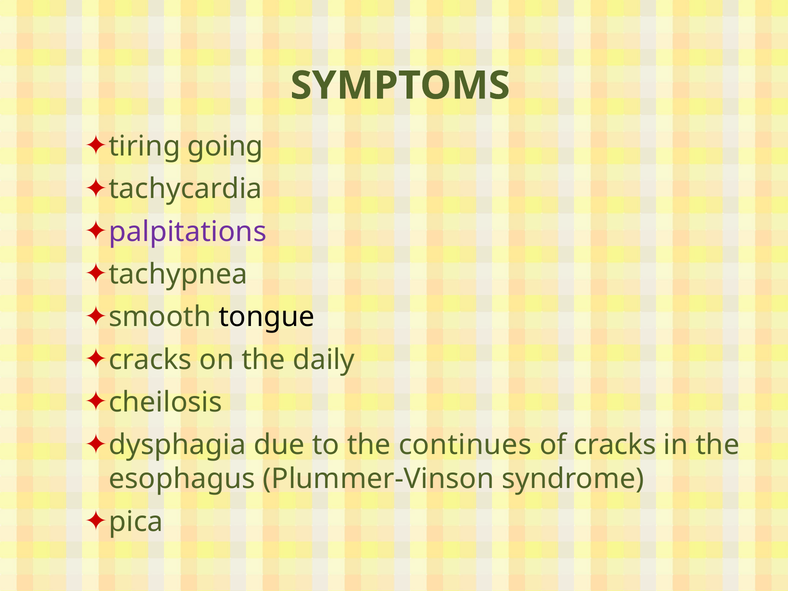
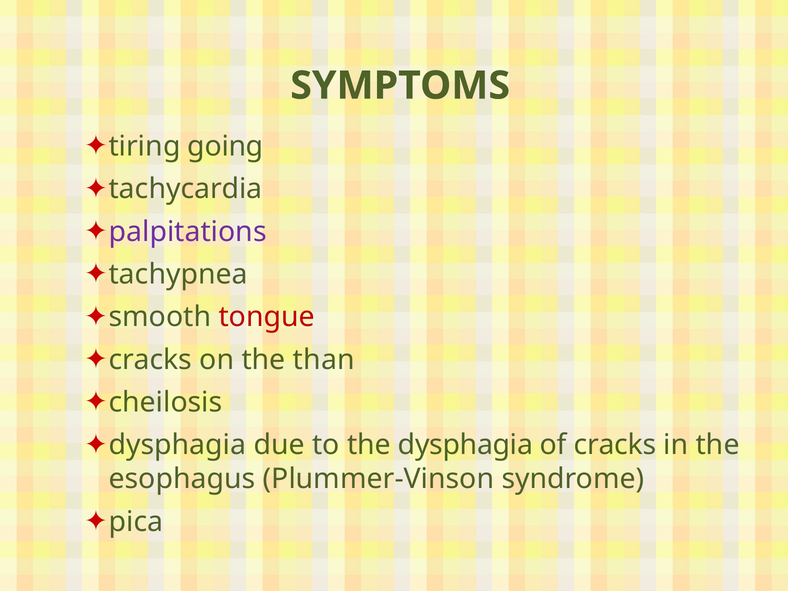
tongue colour: black -> red (267, 317)
daily: daily -> than (324, 360)
the continues: continues -> dysphagia (465, 445)
